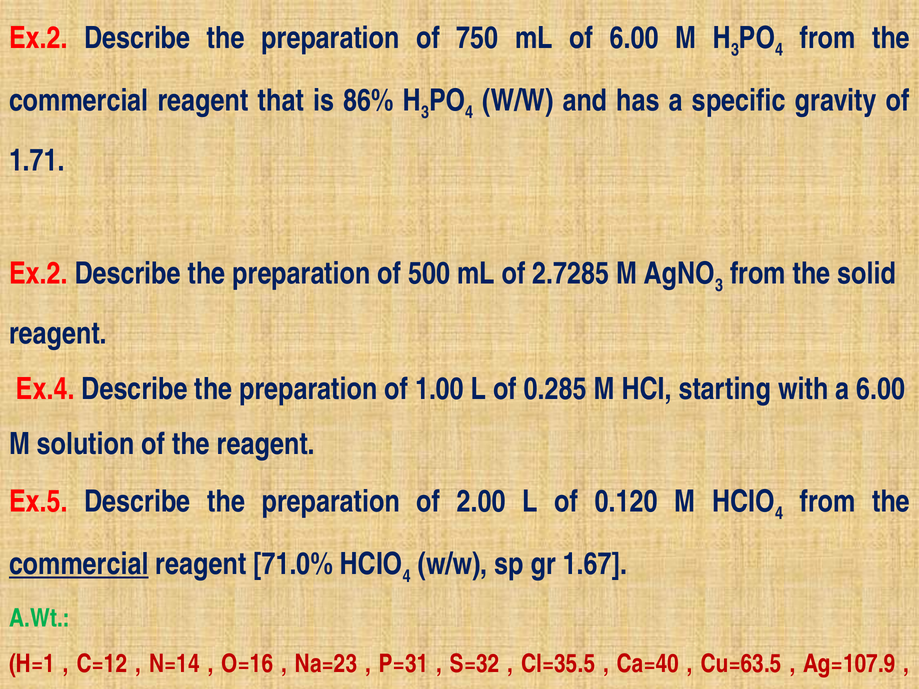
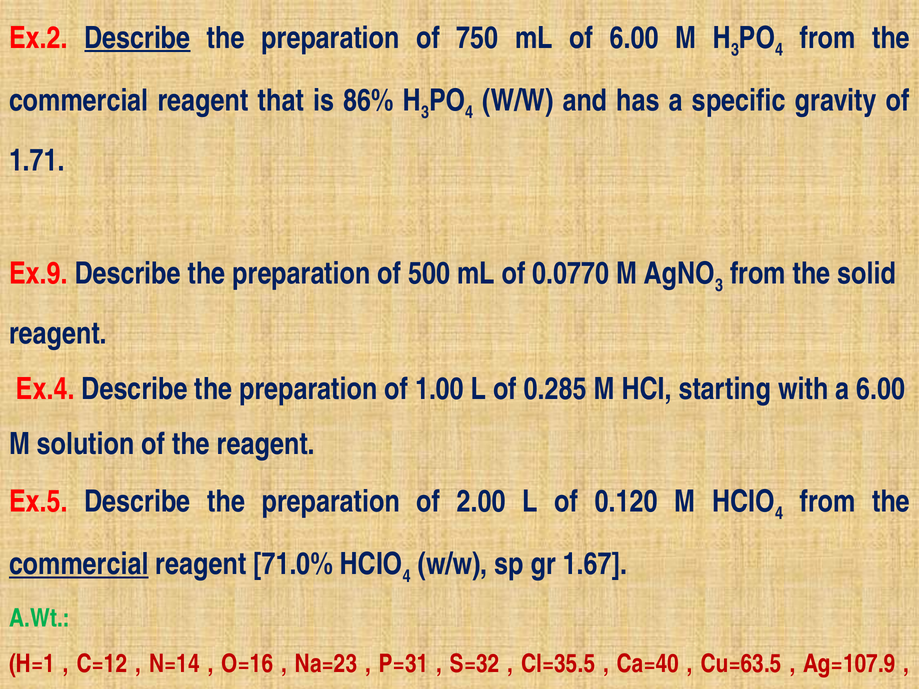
Describe underline: none -> present (137, 38)
Ex.2: Ex.2 -> Ex.9 (38, 274)
2.7285: 2.7285 -> 0.0770 (571, 274)
